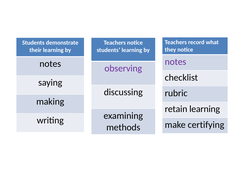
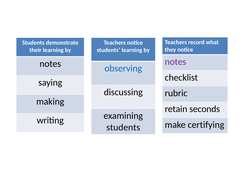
observing colour: purple -> blue (123, 68)
retain learning: learning -> seconds (205, 109)
methods: methods -> students (123, 127)
